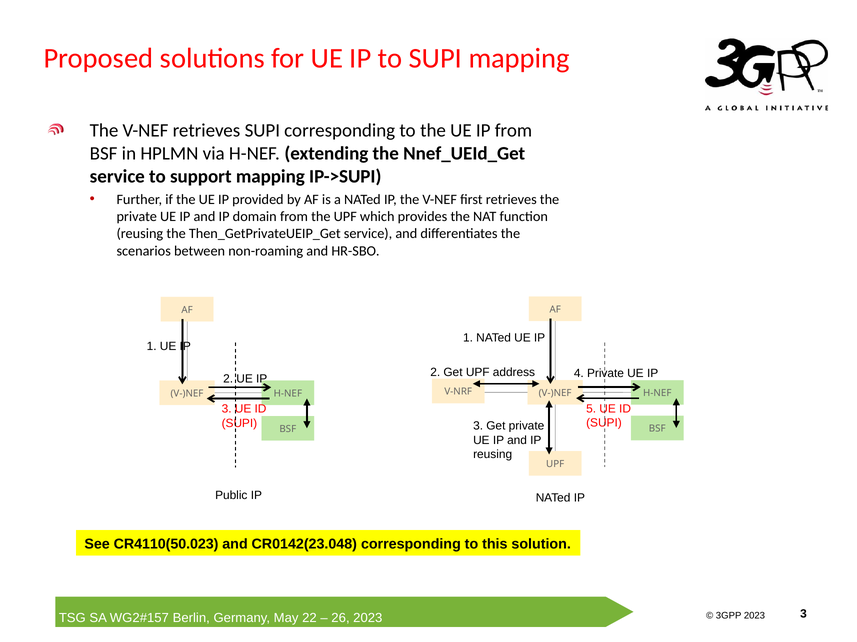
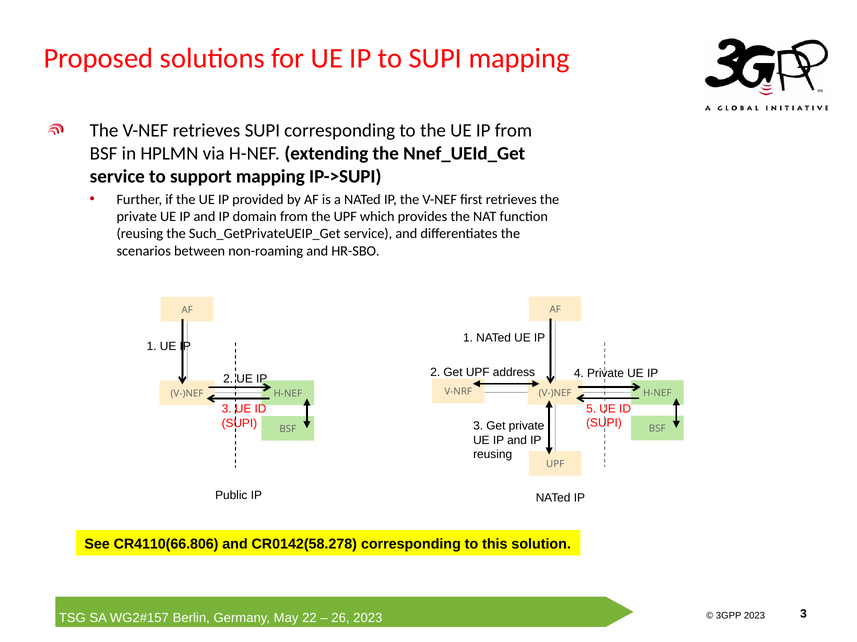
Then_GetPrivateUEIP_Get: Then_GetPrivateUEIP_Get -> Such_GetPrivateUEIP_Get (265, 234)
CR4110(50.023: CR4110(50.023 -> CR4110(66.806 (166, 544)
CR0142(23.048: CR0142(23.048 -> CR0142(58.278 (304, 544)
